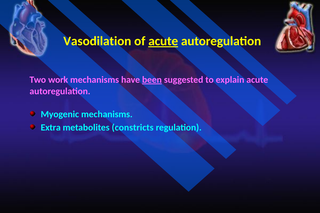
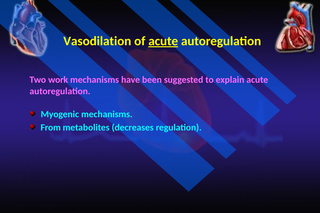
been underline: present -> none (152, 80)
Extra: Extra -> From (51, 128)
constricts: constricts -> decreases (133, 128)
